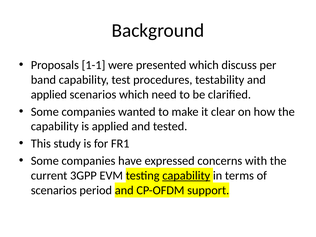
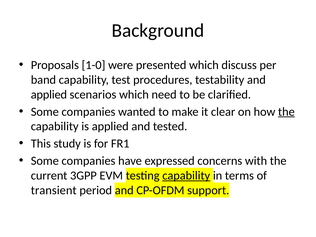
1-1: 1-1 -> 1-0 (94, 65)
the underline: none -> present (286, 112)
scenarios: scenarios -> transient (54, 190)
